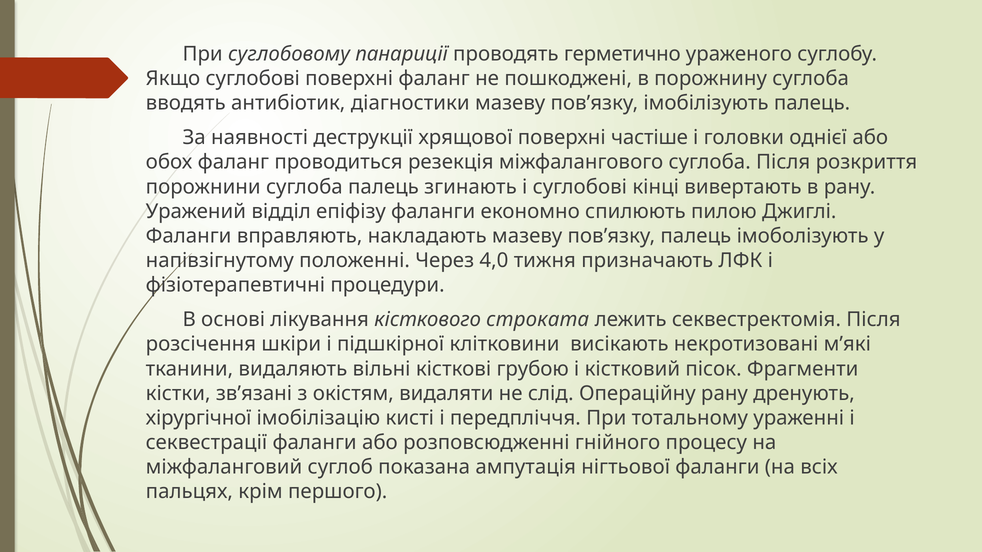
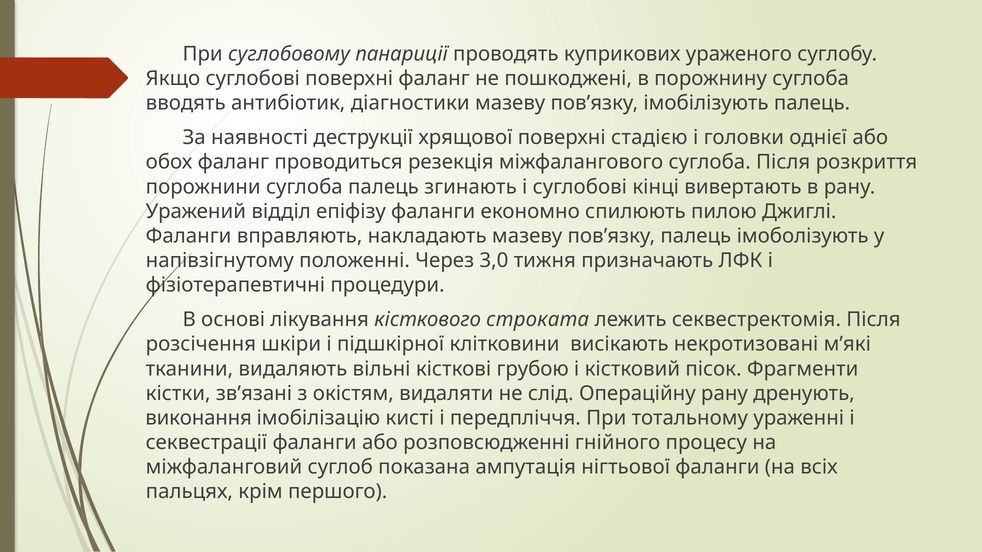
герметично: герметично -> куприкових (622, 54)
частіше: частіше -> стадією (649, 138)
4,0: 4,0 -> 3,0 (494, 261)
хірургічної: хірургічної -> виконання (199, 418)
